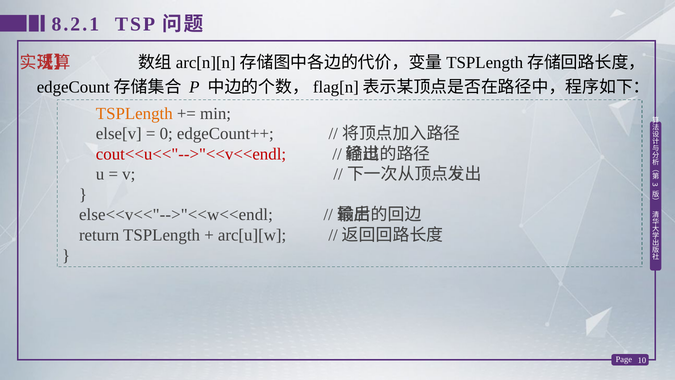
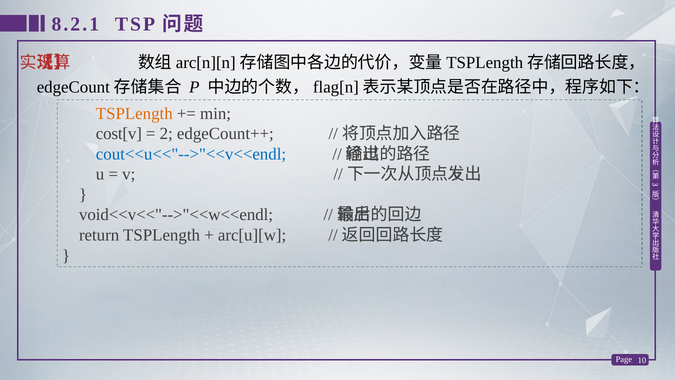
else[v: else[v -> cost[v (119, 134)
0: 0 -> 2 (166, 134)
cout<<u<<"-->"<<v<<endl colour: red -> blue (191, 154)
else<<v<<"-->"<<w<<endl: else<<v<<"-->"<<w<<endl -> void<<v<<"-->"<<w<<endl (176, 215)
